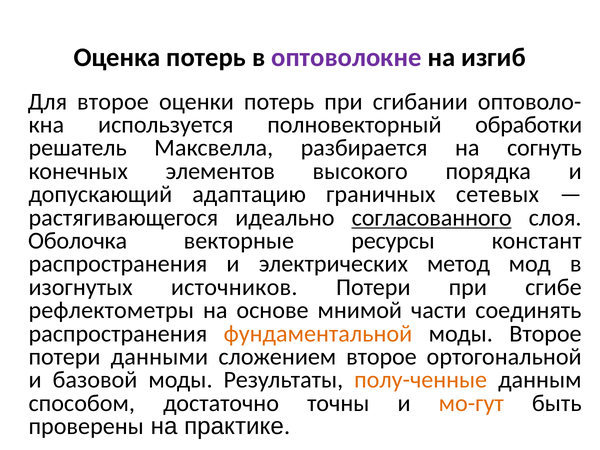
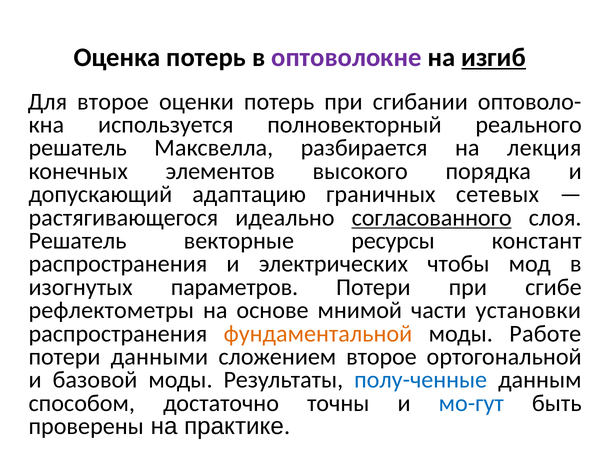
изгиб underline: none -> present (494, 57)
обработки: обработки -> реального (529, 125)
согнуть: согнуть -> лекция (544, 148)
Оболочка: Оболочка -> Решатель (78, 241)
метод: метод -> чтобы (458, 264)
источников: источников -> параметров (234, 287)
соединять: соединять -> установки (528, 310)
моды Второе: Второе -> Работе (545, 334)
полу-ченные colour: orange -> blue (421, 380)
мо-гут colour: orange -> blue (471, 403)
